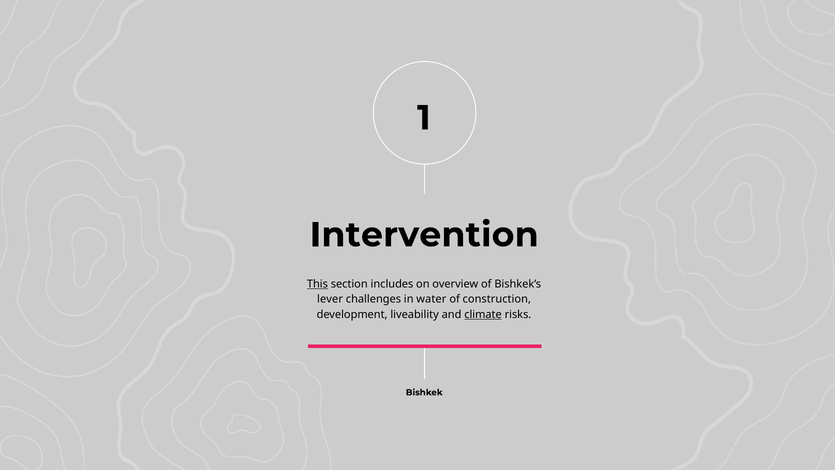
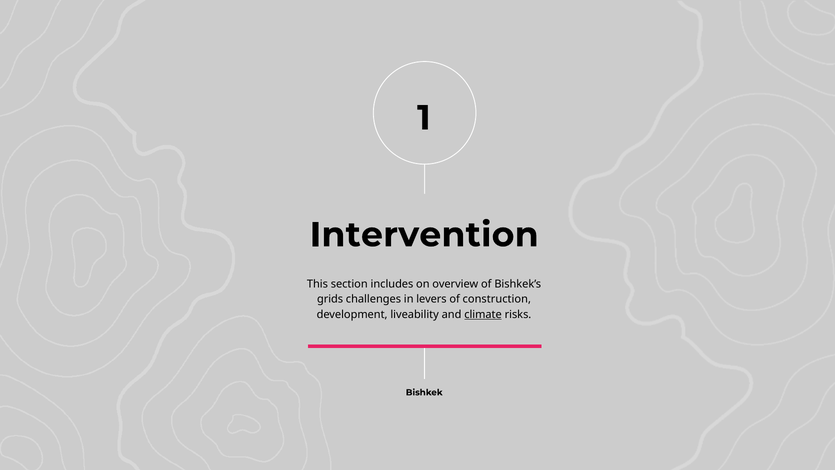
This underline: present -> none (317, 284)
lever: lever -> grids (330, 299)
water: water -> levers (431, 299)
